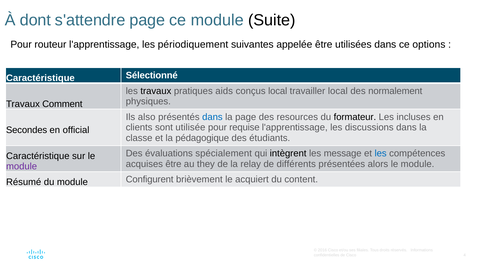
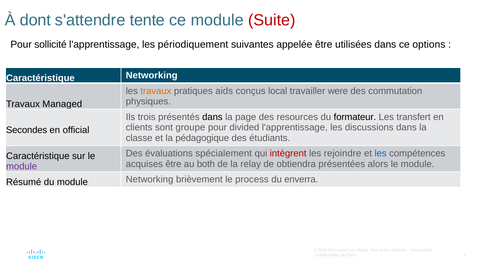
s'attendre page: page -> tente (147, 20)
Suite colour: black -> red (272, 20)
routeur: routeur -> sollicité (50, 45)
Caractéristique Sélectionné: Sélectionné -> Networking (152, 76)
travaux colour: black -> orange (156, 91)
travailler local: local -> were (338, 91)
normalement: normalement -> commutation (395, 91)
Comment: Comment -> Managed (62, 104)
also: also -> trois (147, 117)
dans colour: blue -> black (212, 117)
incluses: incluses -> transfert (414, 117)
utilisée: utilisée -> groupe (190, 128)
requise: requise -> divided (244, 128)
intègrent colour: black -> red (288, 154)
message: message -> rejoindre (343, 154)
they: they -> both (206, 164)
différents: différents -> obtiendra (296, 164)
module Configurent: Configurent -> Networking (150, 180)
acquiert: acquiert -> process (252, 180)
content: content -> enverra (301, 180)
